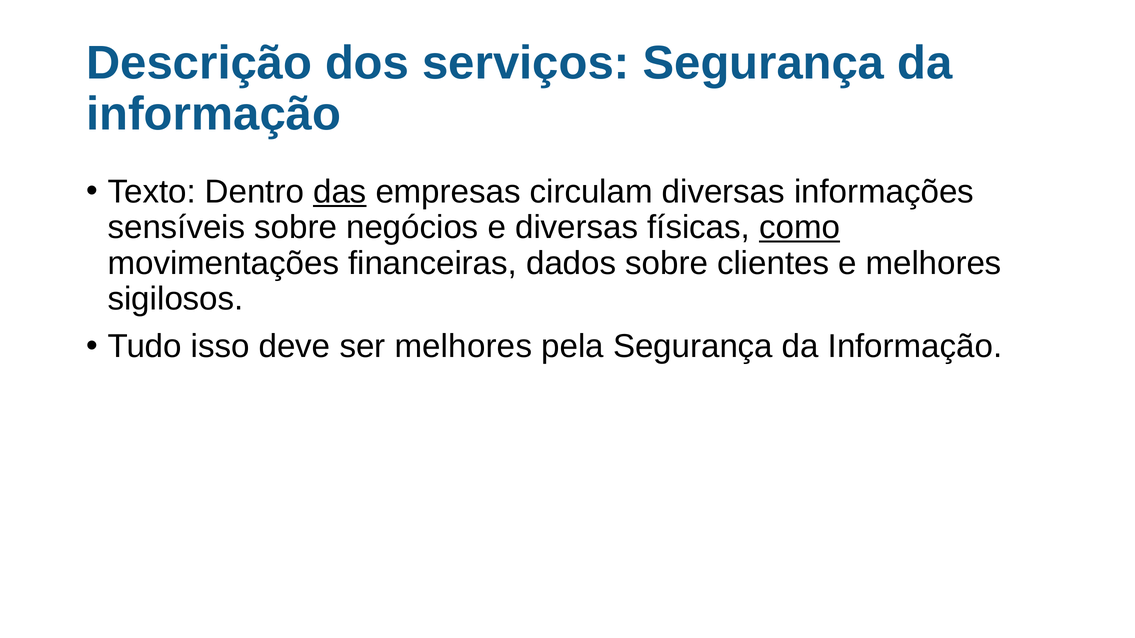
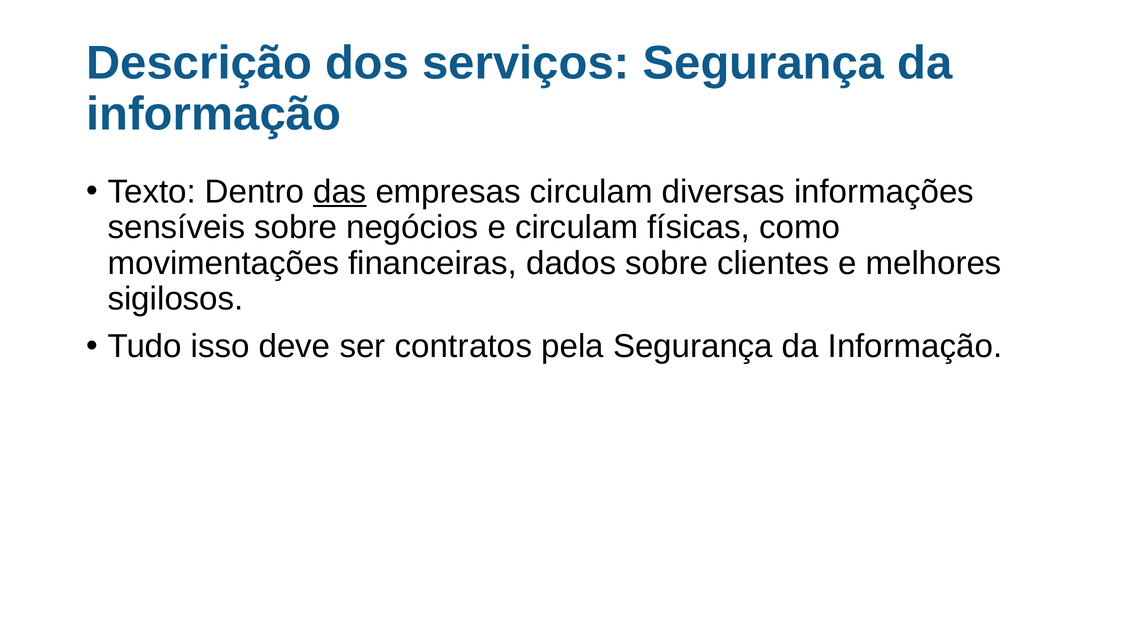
e diversas: diversas -> circulam (577, 228)
como underline: present -> none (800, 228)
ser melhores: melhores -> contratos (463, 347)
